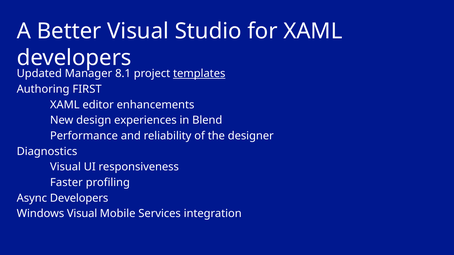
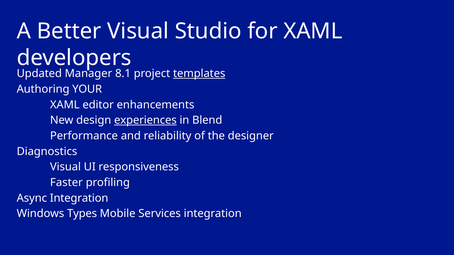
FIRST: FIRST -> YOUR (87, 89)
experiences underline: none -> present (145, 120)
Async Developers: Developers -> Integration (79, 198)
Windows Visual: Visual -> Types (82, 214)
